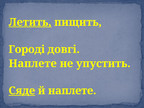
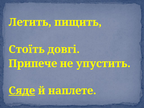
Летить underline: present -> none (30, 22)
Городі: Городі -> Стоїть (27, 49)
Наплете: Наплете -> Припече (33, 64)
